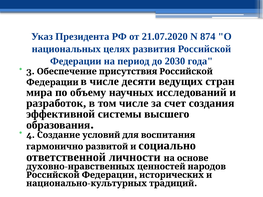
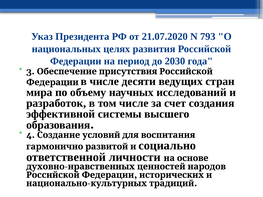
874: 874 -> 793 (208, 37)
